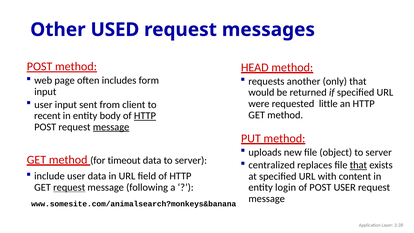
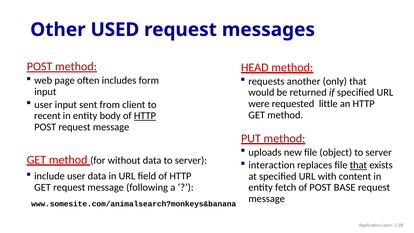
message underline: present -> none (111, 127)
timeout: timeout -> without (124, 160)
centralized: centralized -> interaction (272, 165)
request underline: present -> none (69, 187)
login: login -> fetch (286, 187)
POST USER: USER -> BASE (345, 187)
